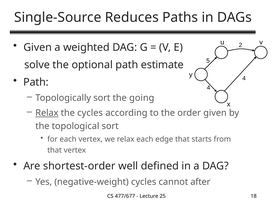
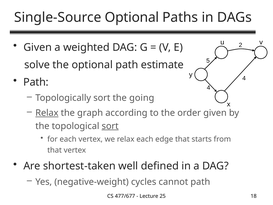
Single-Source Reduces: Reduces -> Optional (132, 17)
the cycles: cycles -> graph (90, 113)
sort underline: none -> present (110, 126)
shortest-order: shortest-order -> shortest-taken (79, 166)
cannot after: after -> path (200, 182)
